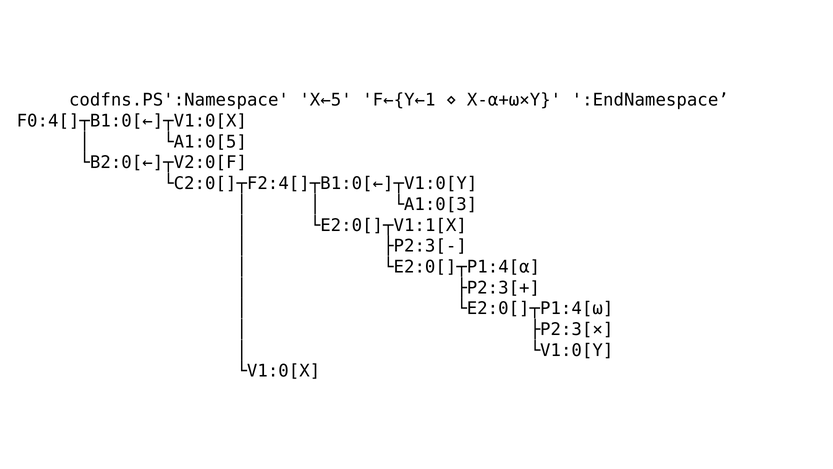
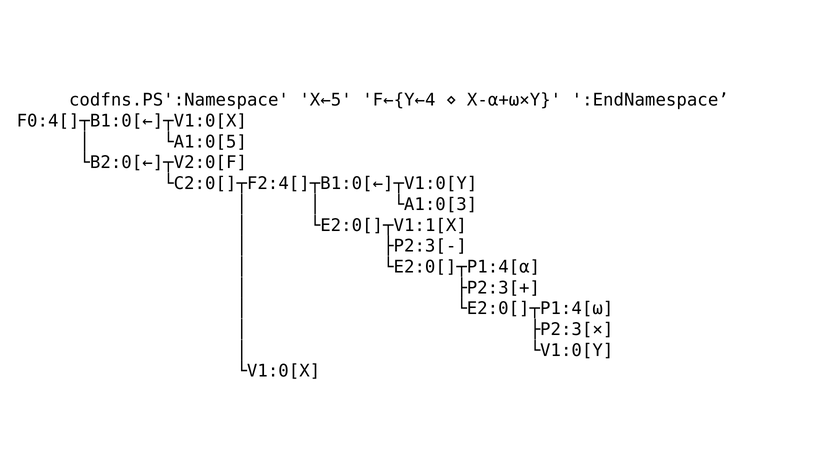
F←{Y←1: F←{Y←1 -> F←{Y←4 (399, 100)
